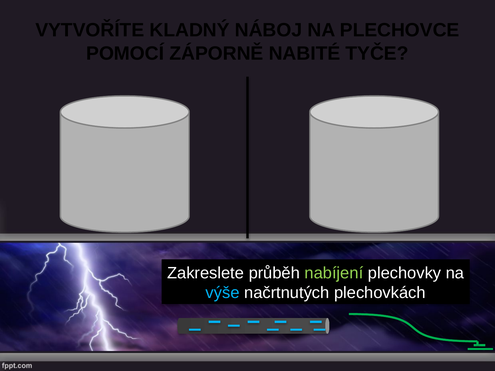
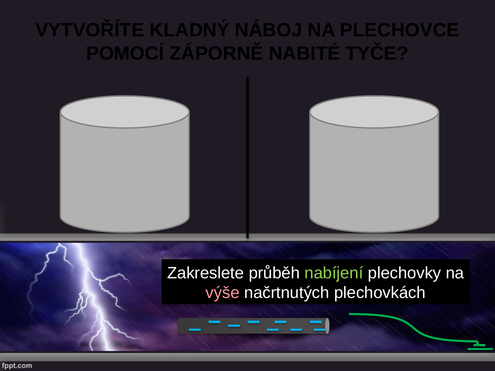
výše colour: light blue -> pink (223, 293)
